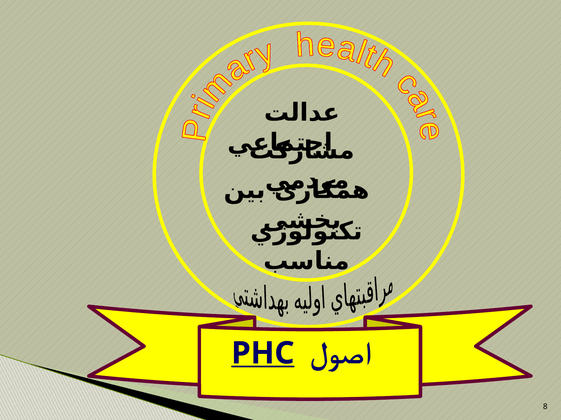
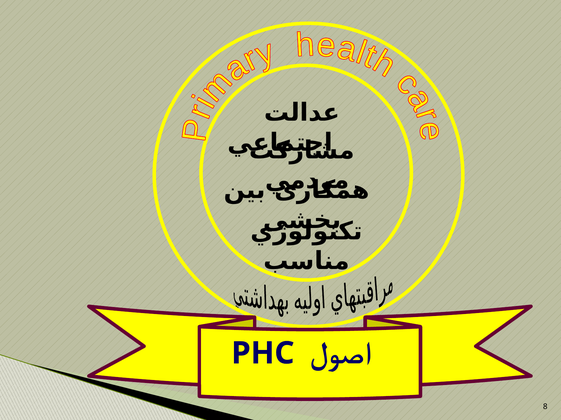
PHC underline: present -> none (263, 354)
